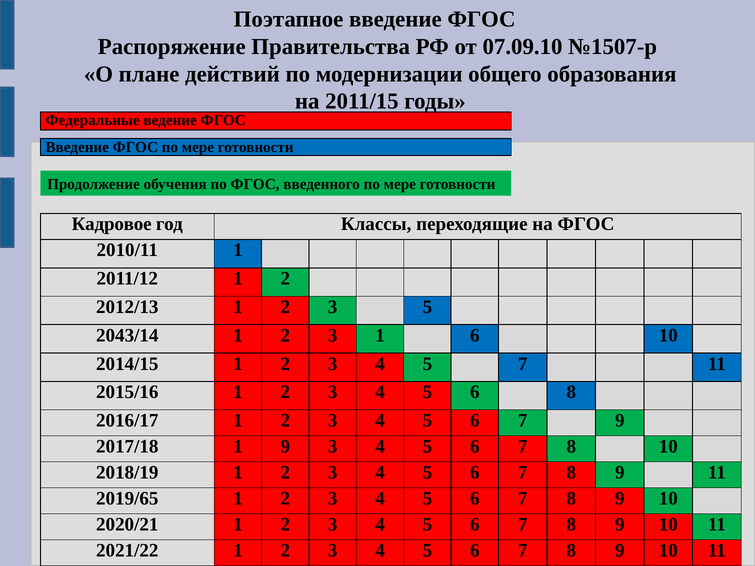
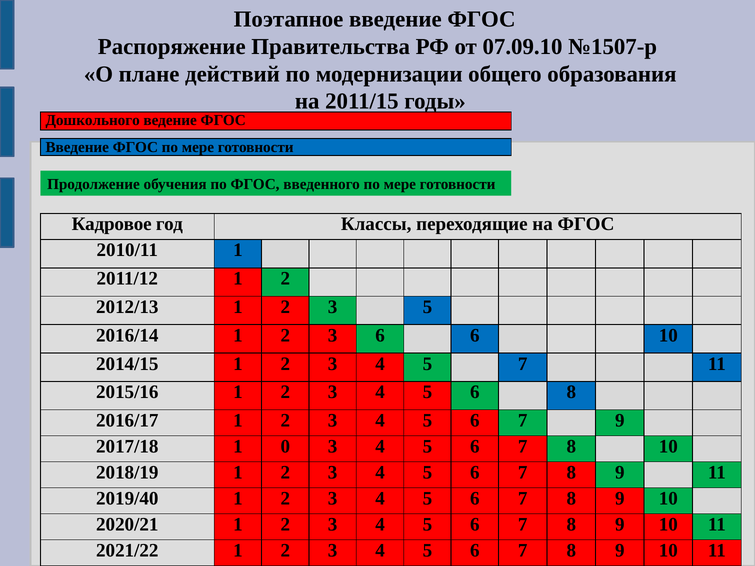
Федеральные: Федеральные -> Дошкольного (93, 120)
2043/14: 2043/14 -> 2016/14 (127, 335)
3 1: 1 -> 6 (380, 335)
1 9: 9 -> 0 (285, 447)
2019/65: 2019/65 -> 2019/40 (127, 499)
